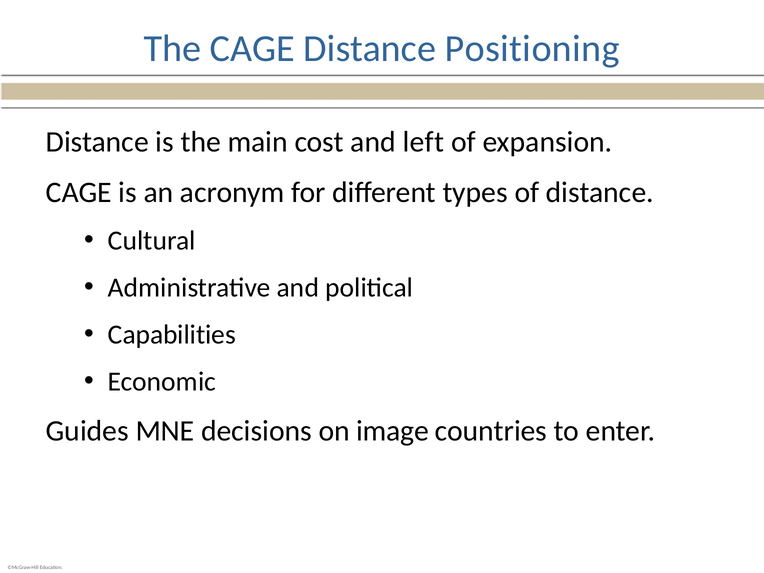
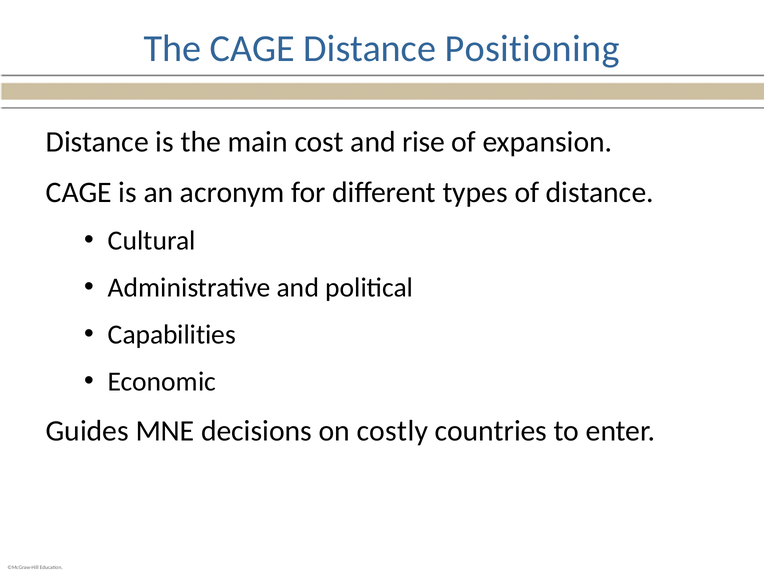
left: left -> rise (424, 142)
image: image -> costly (392, 431)
